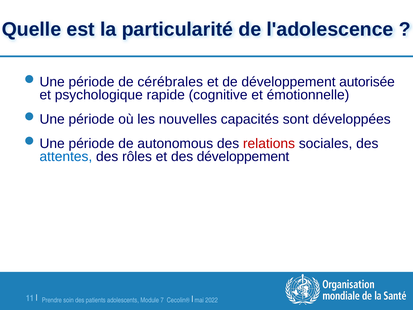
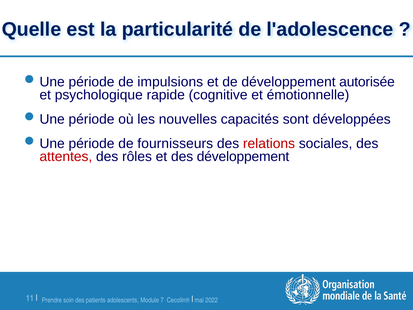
cérébrales: cérébrales -> impulsions (170, 82)
autonomous: autonomous -> fournisseurs (175, 143)
attentes colour: blue -> red (66, 157)
